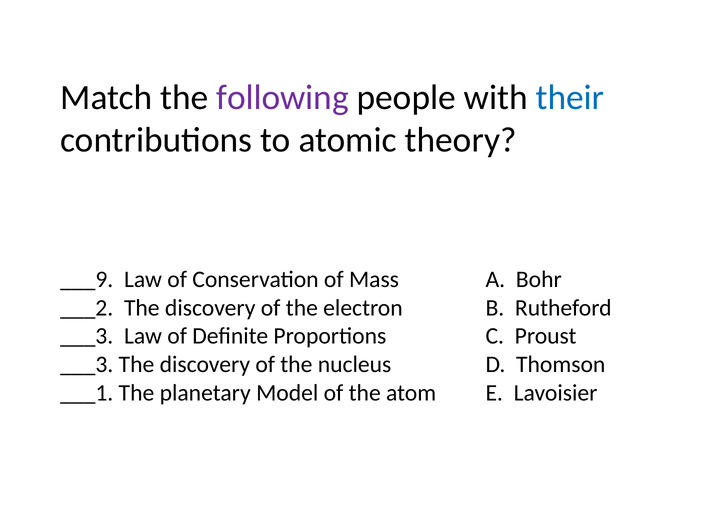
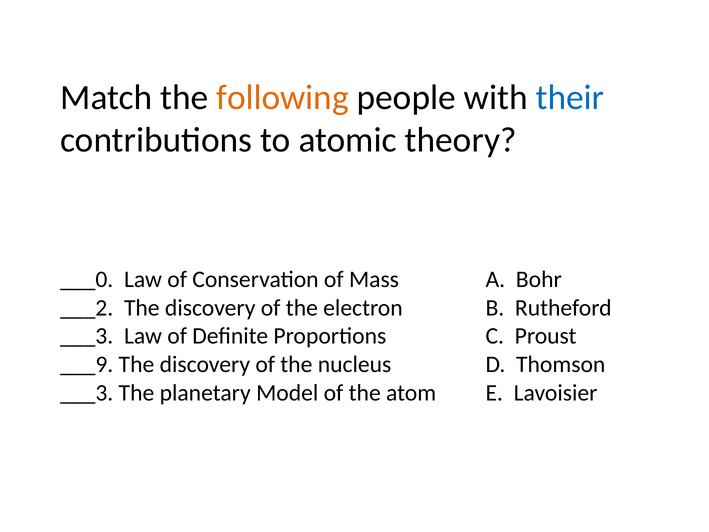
following colour: purple -> orange (282, 97)
___9: ___9 -> ___0 (87, 279)
___3: ___3 -> ___9 (87, 364)
___1: ___1 -> ___3 (87, 393)
